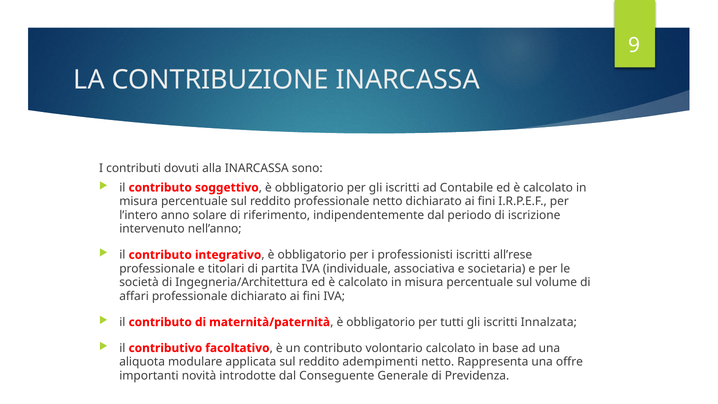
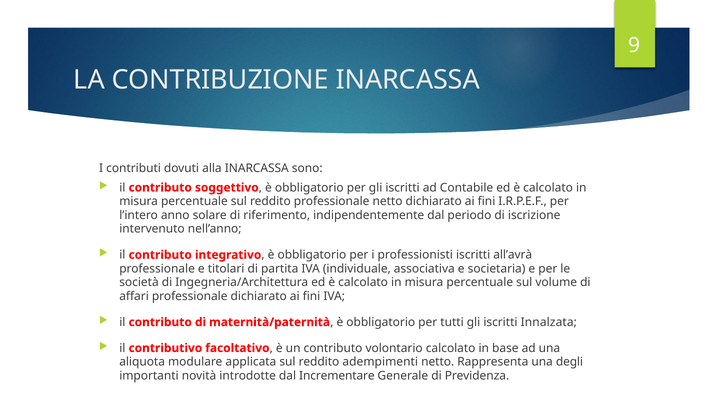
all’rese: all’rese -> all’avrà (513, 255)
offre: offre -> degli (569, 362)
Conseguente: Conseguente -> Incrementare (337, 376)
